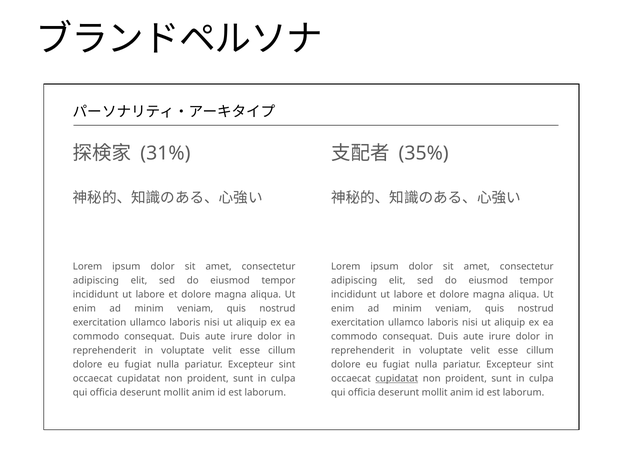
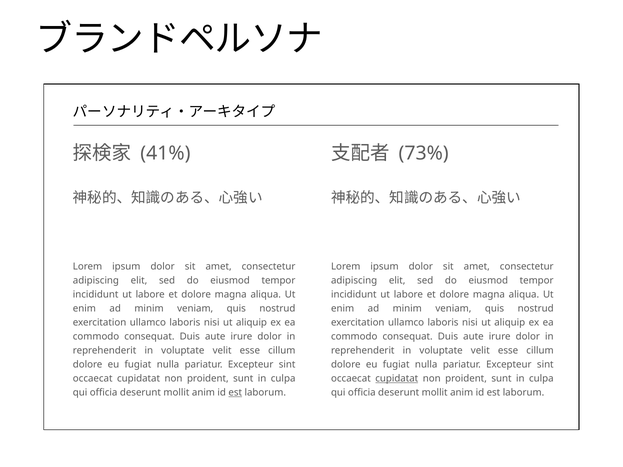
31%: 31% -> 41% (165, 153)
35%: 35% -> 73% (424, 153)
est underline: none -> present (235, 393)
